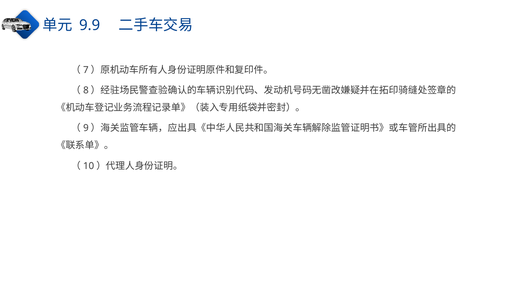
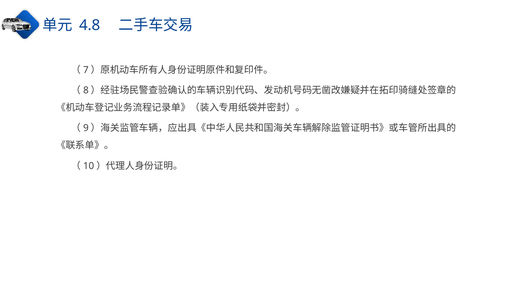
9.9: 9.9 -> 4.8 (90, 25)
